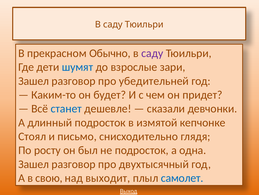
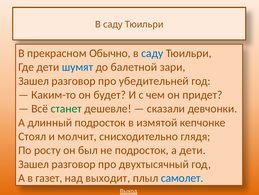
саду colour: purple -> blue (152, 53)
взрослые: взрослые -> балетной (134, 67)
станет colour: blue -> green (66, 108)
письмо: письмо -> молчит (77, 136)
а одна: одна -> дети (193, 150)
свою: свою -> газет (49, 177)
